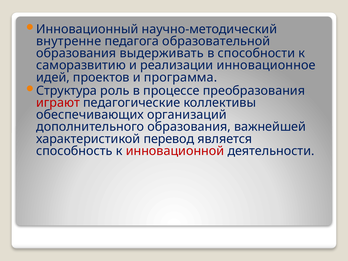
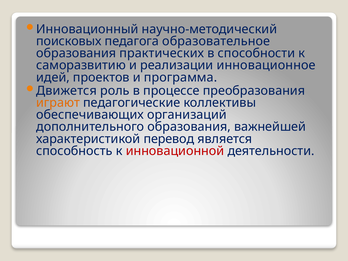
внутренне: внутренне -> поисковых (69, 41)
образовательной: образовательной -> образовательное (216, 41)
выдерживать: выдерживать -> практических (162, 53)
Структура: Структура -> Движется (66, 91)
играют colour: red -> orange (58, 103)
